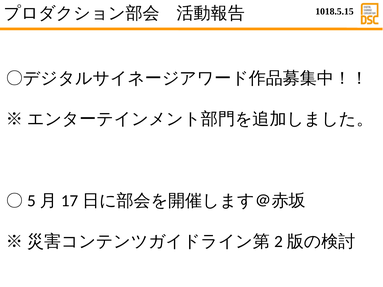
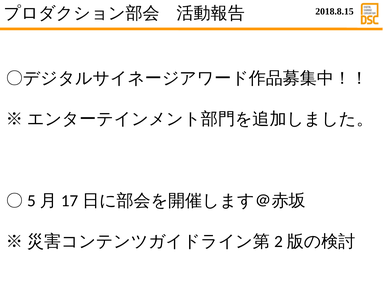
1018.5.15: 1018.5.15 -> 2018.8.15 (334, 12)
